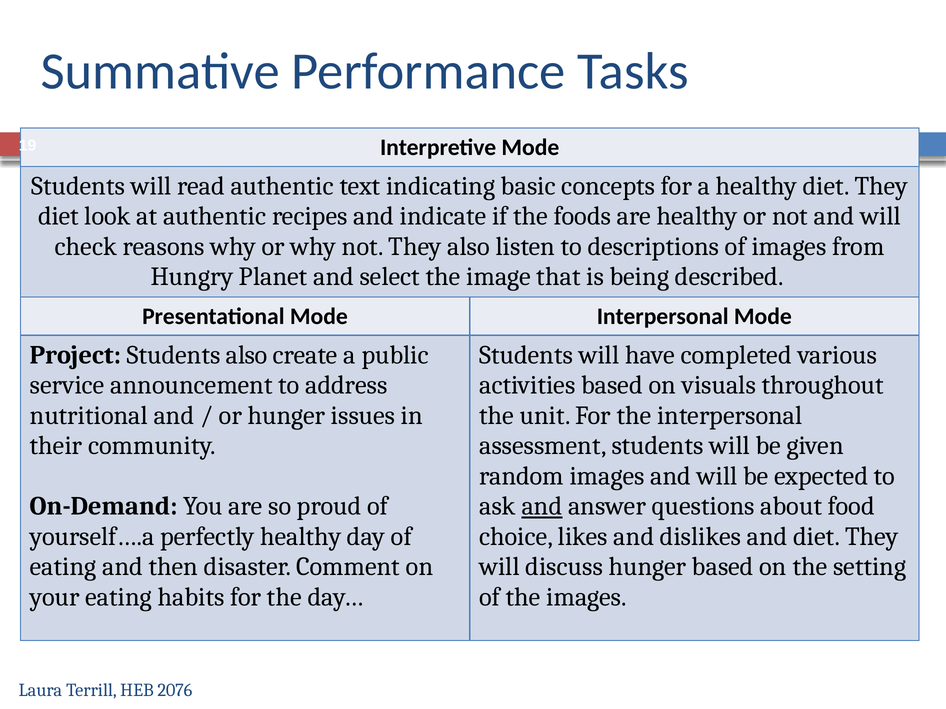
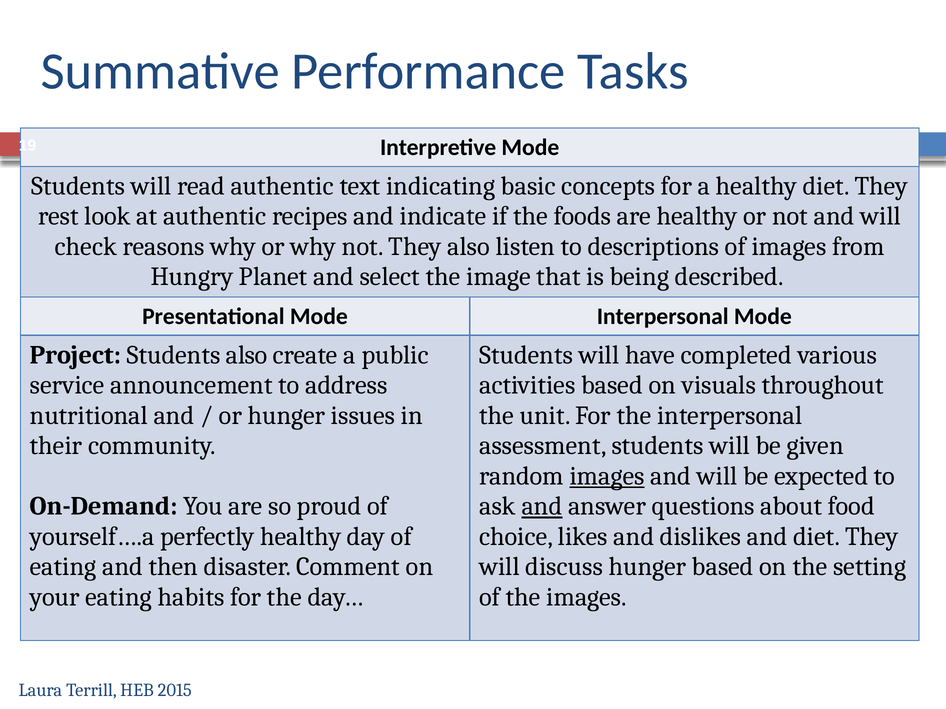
diet: diet -> rest (58, 216)
images underline: none -> present (607, 476)
2076: 2076 -> 2015 (175, 691)
